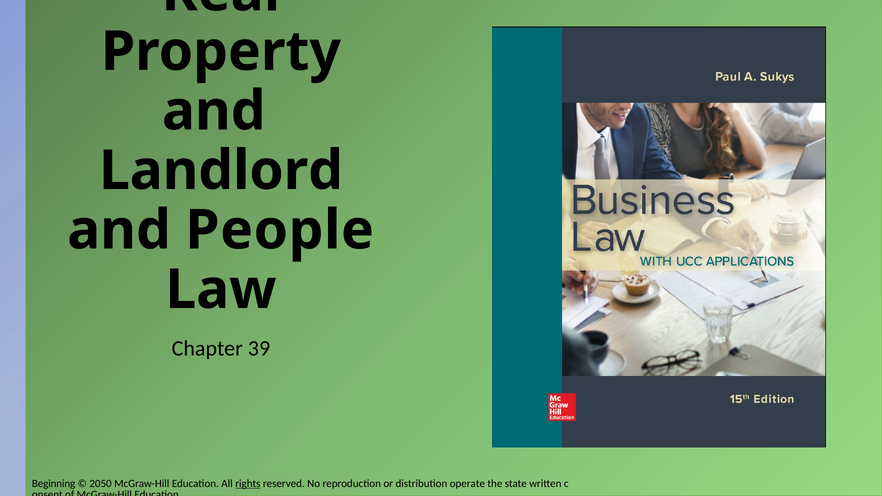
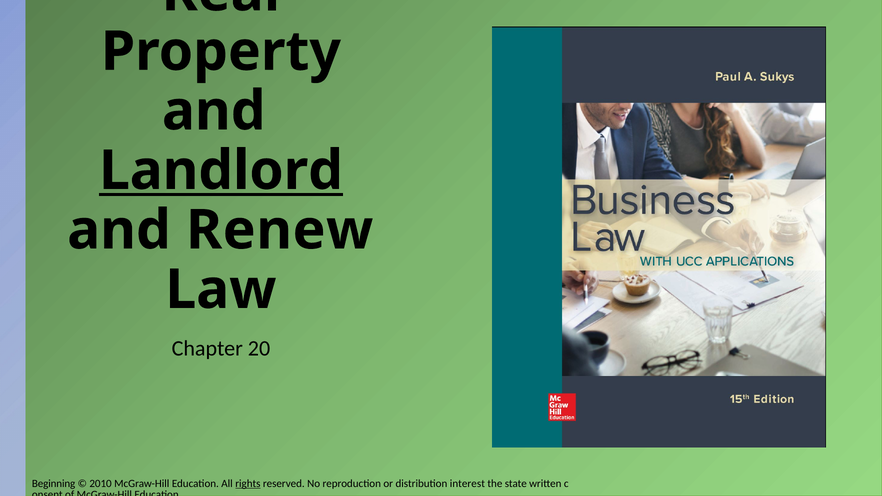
Landlord underline: none -> present (221, 171)
People: People -> Renew (280, 230)
39: 39 -> 20 (259, 349)
2050: 2050 -> 2010 (101, 484)
operate: operate -> interest (467, 484)
